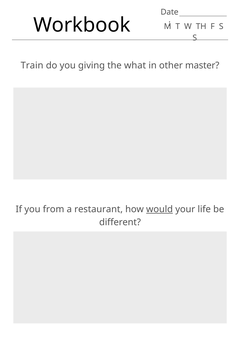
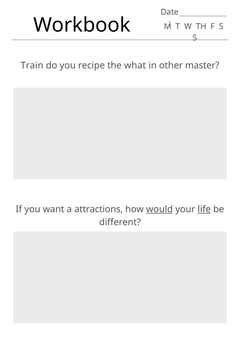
giving: giving -> recipe (92, 65)
from: from -> want (54, 209)
restaurant: restaurant -> attractions (99, 209)
life underline: none -> present (204, 209)
